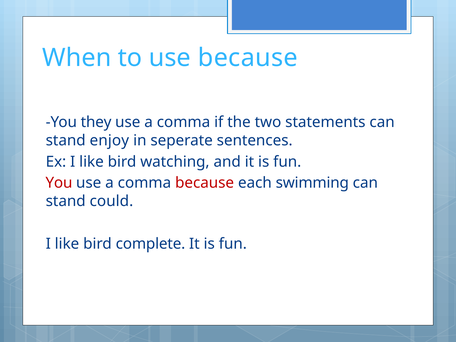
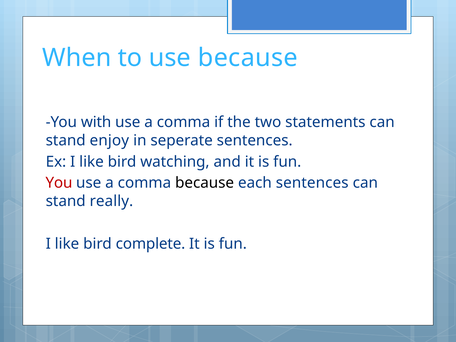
they: they -> with (96, 122)
because colour: red -> black (205, 183)
each swimming: swimming -> sentences (312, 183)
could: could -> really (111, 201)
